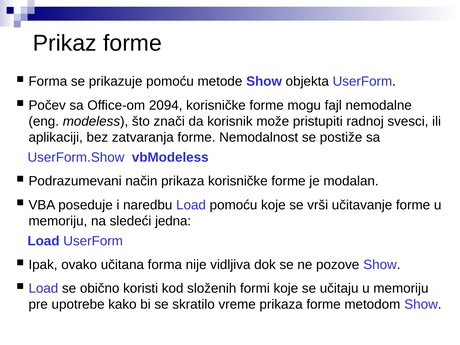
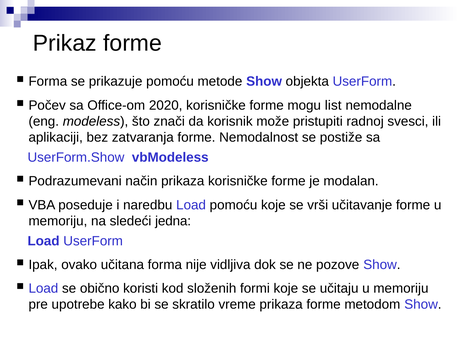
2094: 2094 -> 2020 (166, 105)
fajl: fajl -> list (333, 105)
